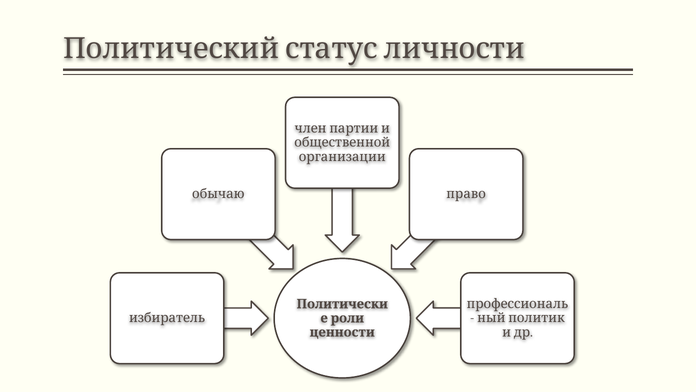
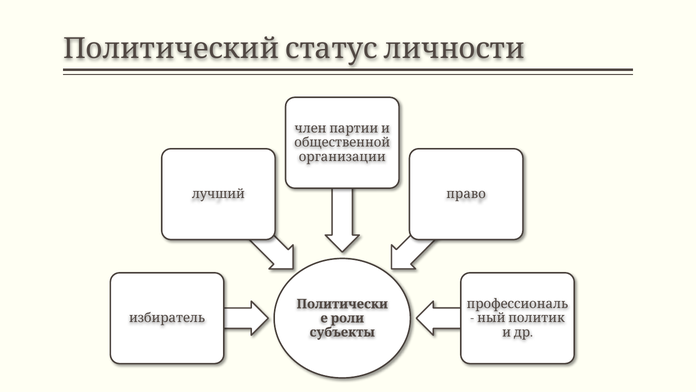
обычаю: обычаю -> лучший (218, 194)
ценности: ценности -> субъекты (342, 332)
